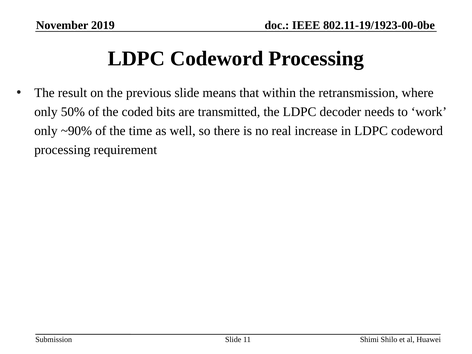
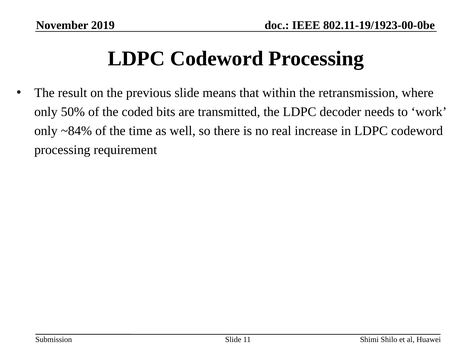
~90%: ~90% -> ~84% (76, 131)
